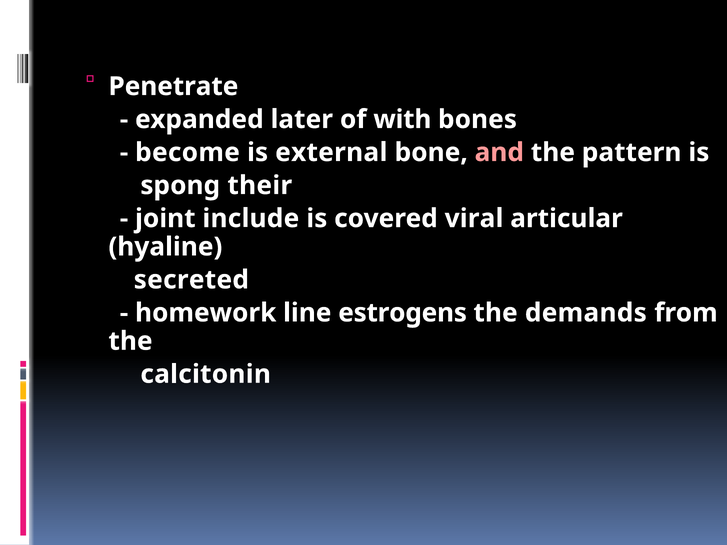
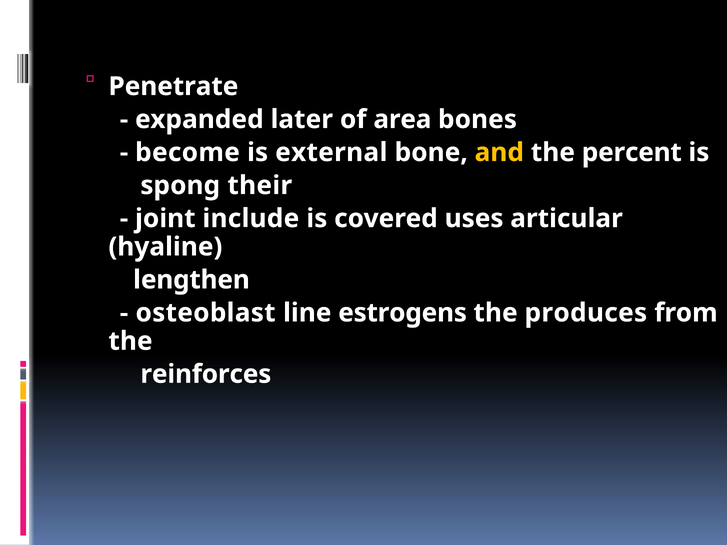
with: with -> area (402, 119)
and colour: pink -> yellow (499, 153)
pattern: pattern -> percent (632, 153)
viral: viral -> uses (474, 219)
secreted: secreted -> lengthen (192, 280)
homework: homework -> osteoblast (206, 313)
demands: demands -> produces (586, 313)
calcitonin: calcitonin -> reinforces (206, 374)
